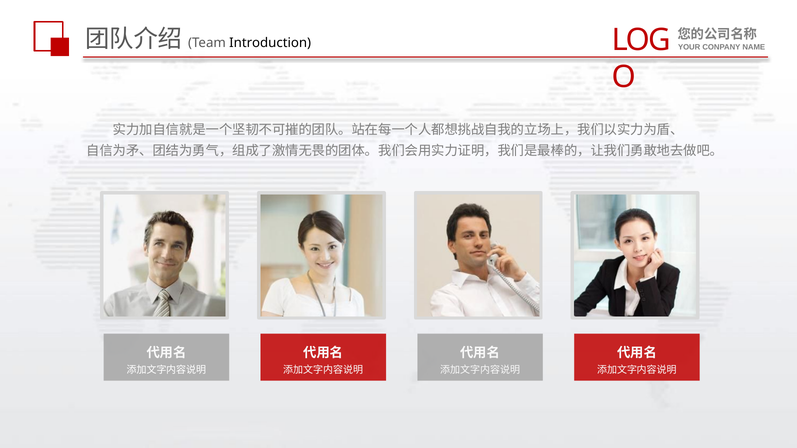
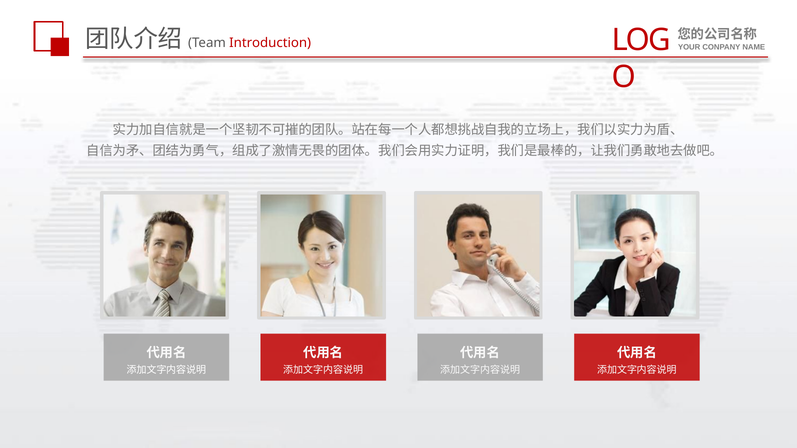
Introduction colour: black -> red (270, 43)
